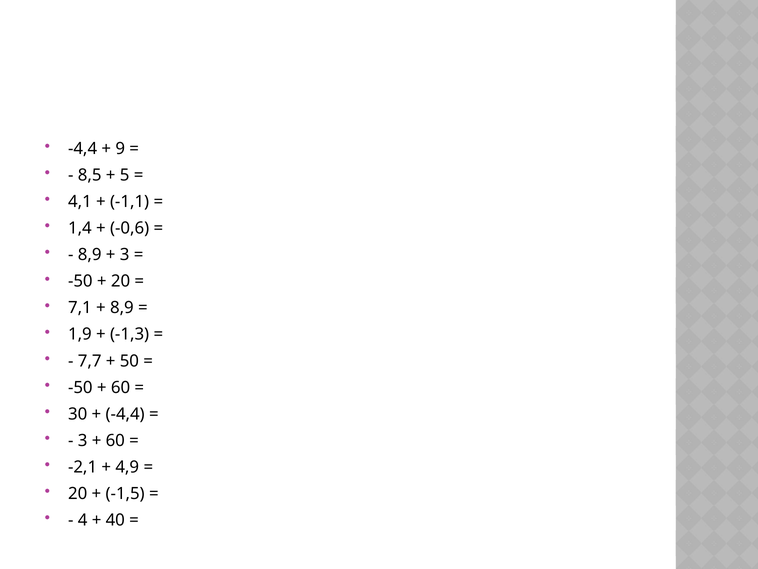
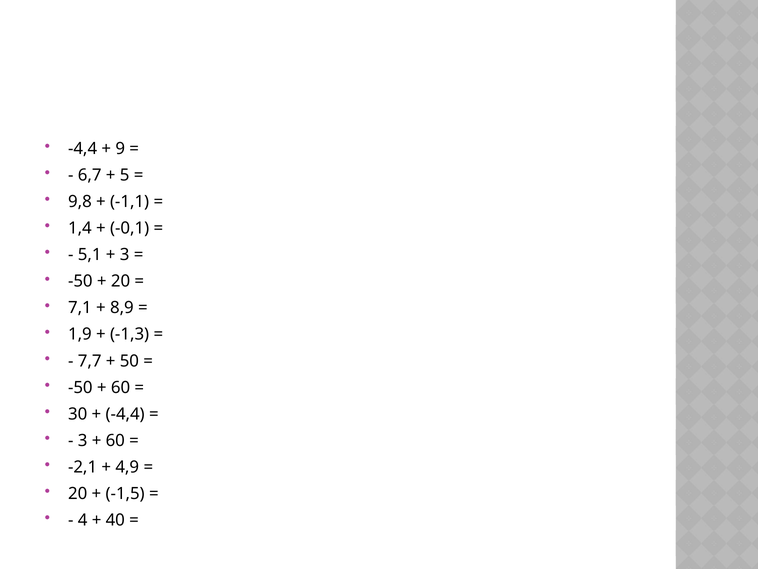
8,5: 8,5 -> 6,7 (90, 175)
4,1: 4,1 -> 9,8 (80, 201)
-0,6: -0,6 -> -0,1 (130, 228)
8,9: 8,9 -> 5,1 (90, 255)
